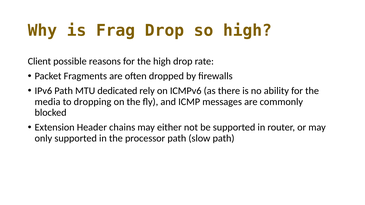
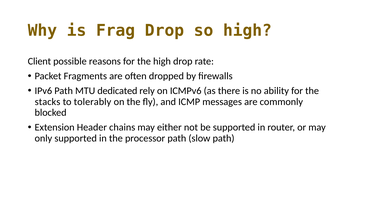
media: media -> stacks (48, 102)
dropping: dropping -> tolerably (93, 102)
